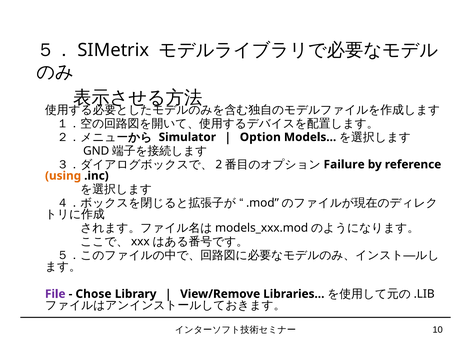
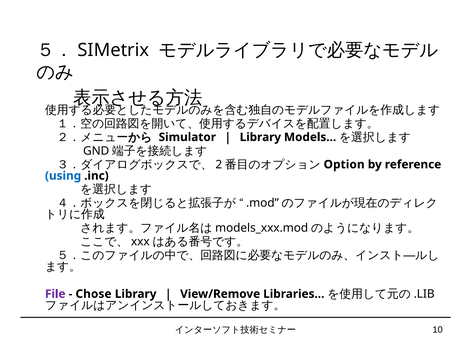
Option: Option -> Library (260, 137)
Failure: Failure -> Option (344, 165)
using colour: orange -> blue (63, 176)
